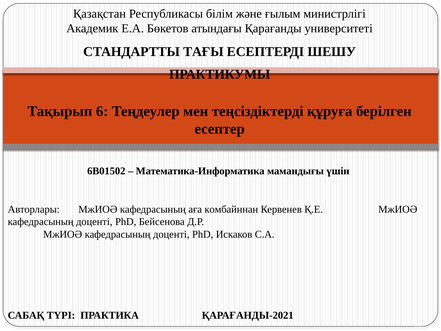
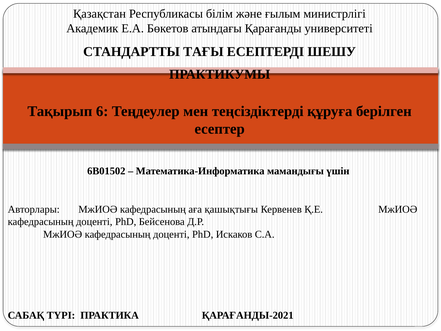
комбайннан: комбайннан -> қашықтығы (231, 209)
